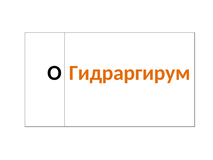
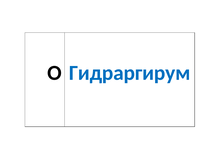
Гидраргирум colour: orange -> blue (130, 73)
